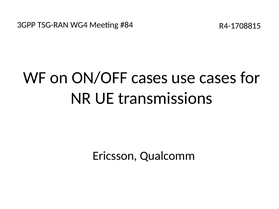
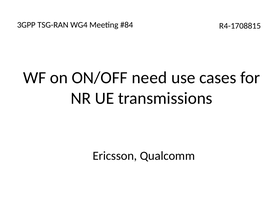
ON/OFF cases: cases -> need (149, 78)
